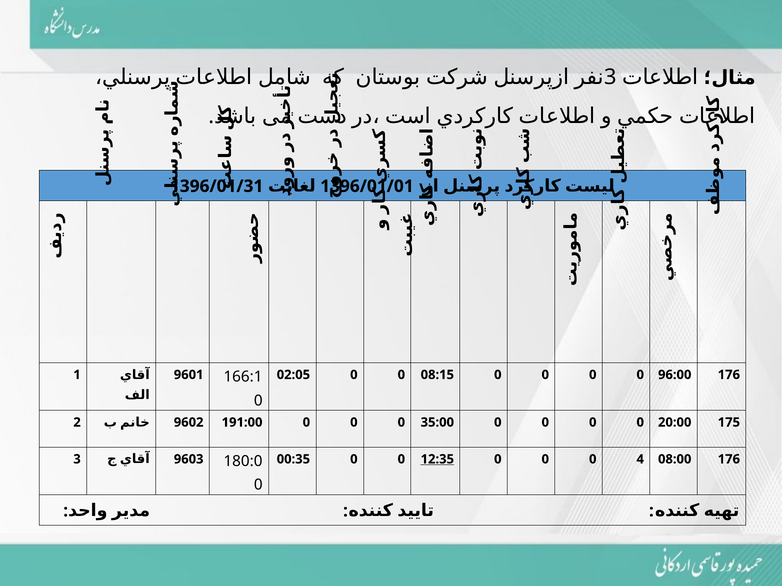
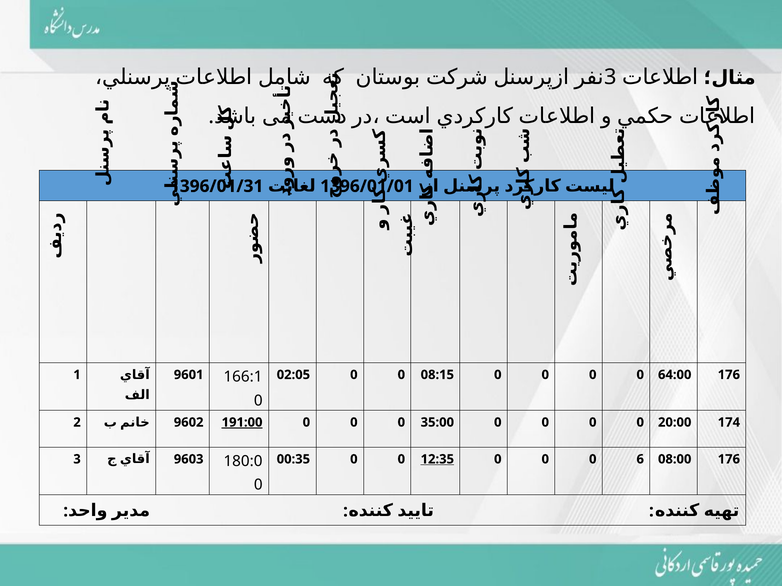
96:00: 96:00 -> 64:00 (675, 375)
191:00 underline: none -> present (242, 423)
175: 175 -> 174 (729, 423)
4: 4 -> 6 (640, 460)
